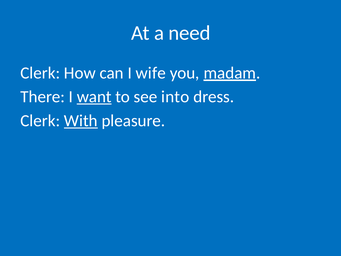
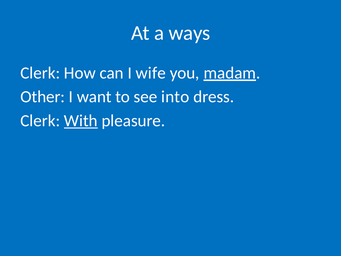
need: need -> ways (189, 33)
There: There -> Other (43, 97)
want underline: present -> none (94, 97)
